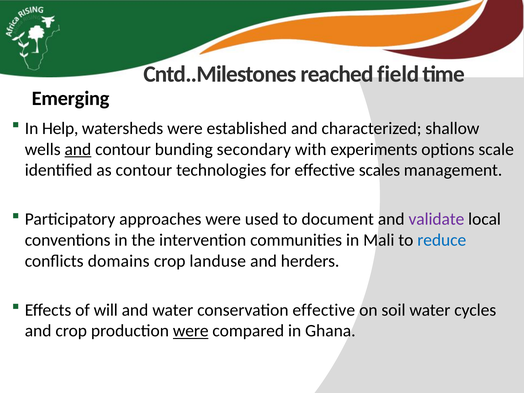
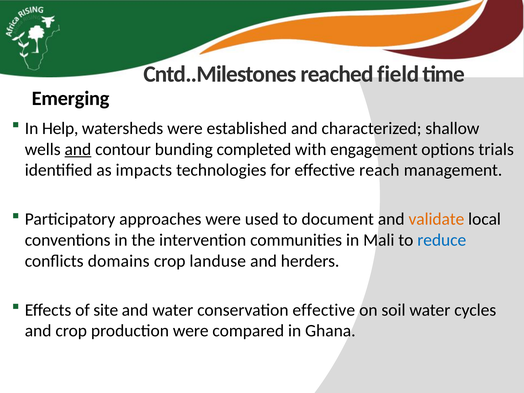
secondary: secondary -> completed (254, 149)
experiments: experiments -> engagement (374, 149)
scale: scale -> trials (496, 149)
as contour: contour -> impacts (144, 170)
scales: scales -> reach (379, 170)
validate colour: purple -> orange (436, 219)
will: will -> site (106, 310)
were underline: present -> none (191, 331)
